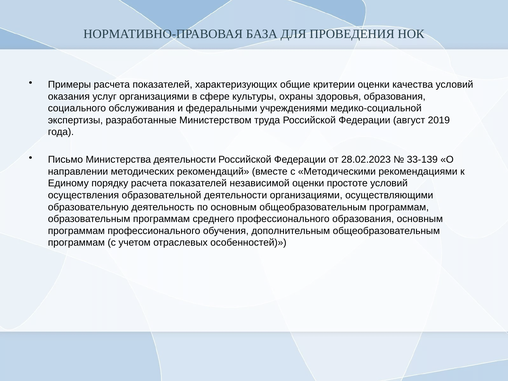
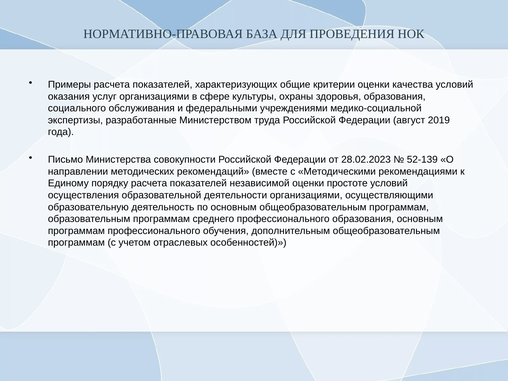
Министерства деятельности: деятельности -> совокупности (185, 160)
33-139: 33-139 -> 52-139 (422, 160)
